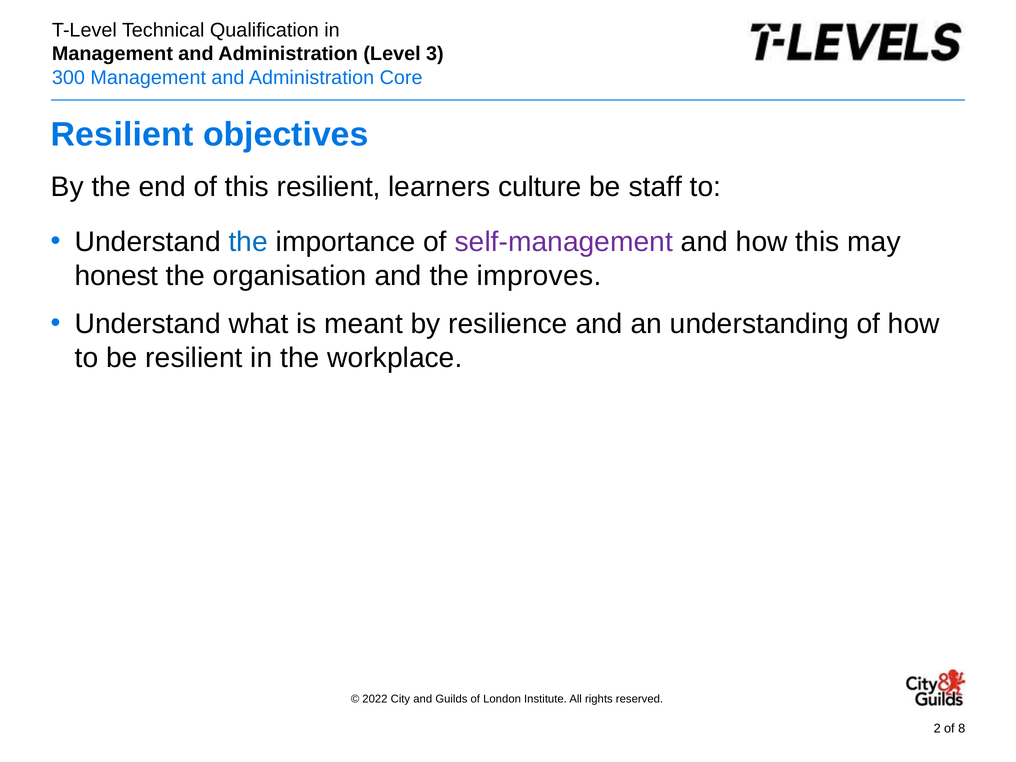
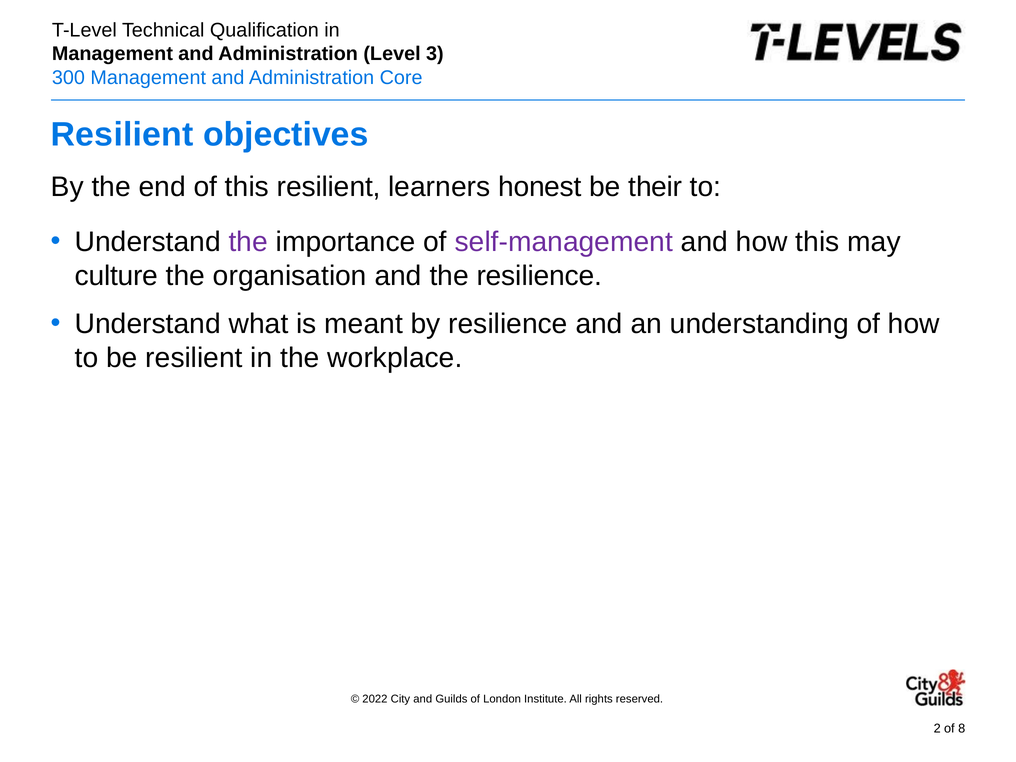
culture: culture -> honest (540, 187)
staff: staff -> their (655, 187)
the colour: blue -> purple (248, 242)
honest: honest -> culture (116, 276)
the improves: improves -> resilience (539, 276)
